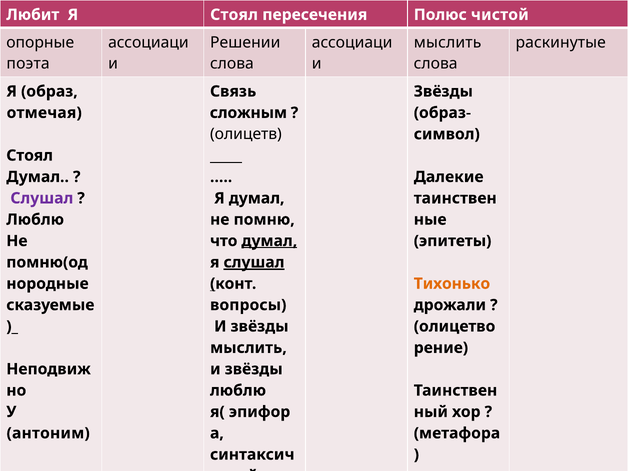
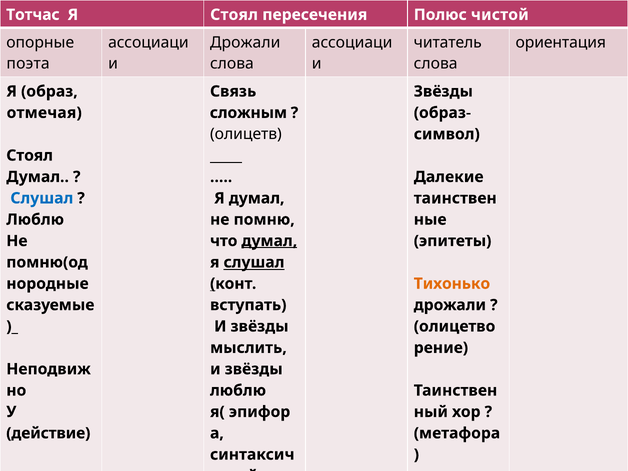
Любит: Любит -> Тотчас (33, 15)
Решении: Решении -> Дрожали (245, 42)
мыслить: мыслить -> читатель (448, 42)
раскинутые: раскинутые -> ориентация (561, 42)
Слушал colour: purple -> blue (42, 198)
слушал underline: present -> none (254, 262)
вопросы: вопросы -> вступать (248, 305)
антоним: антоним -> действие (48, 433)
